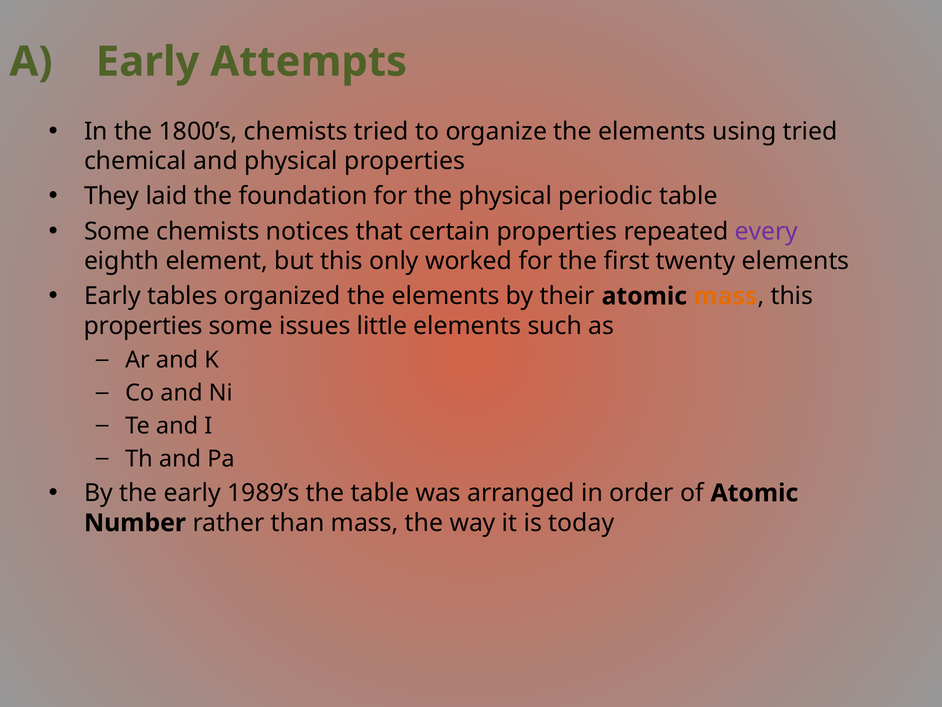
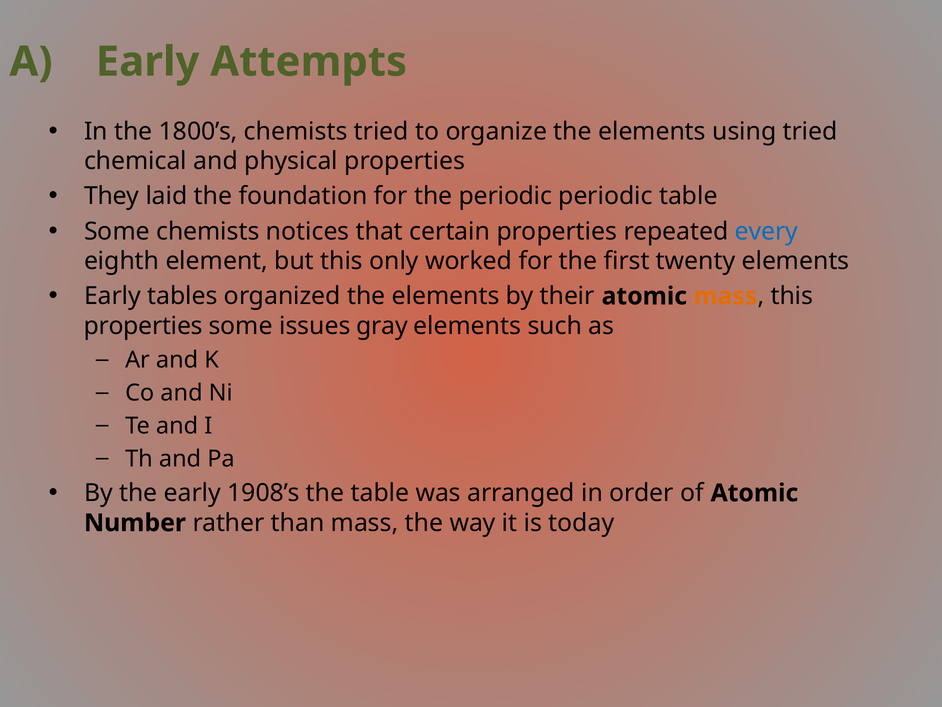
the physical: physical -> periodic (505, 196)
every colour: purple -> blue (766, 231)
little: little -> gray (382, 326)
1989’s: 1989’s -> 1908’s (264, 493)
